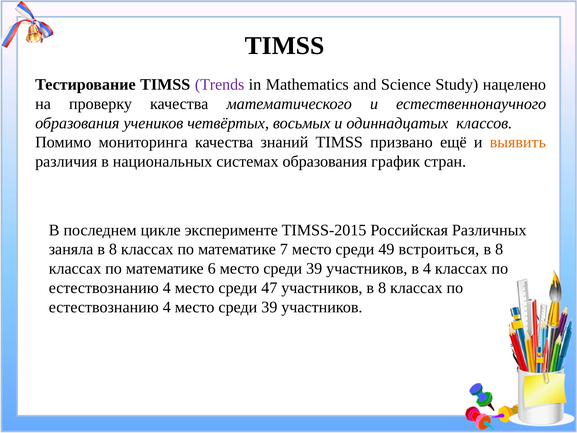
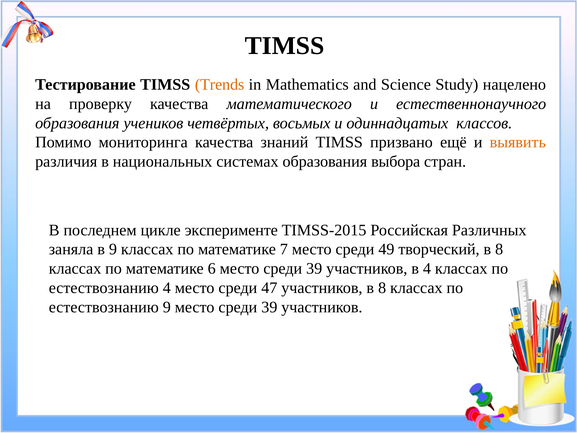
Trends colour: purple -> orange (220, 85)
график: график -> выбора (396, 162)
заняла в 8: 8 -> 9 (113, 249)
встроиться: встроиться -> творческий (439, 249)
4: 4 -> 9 (167, 307)
